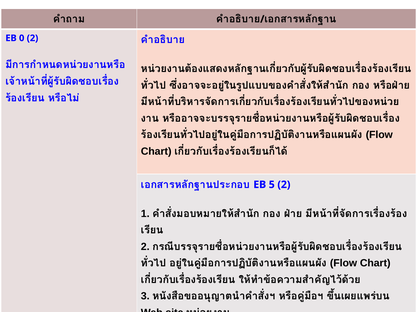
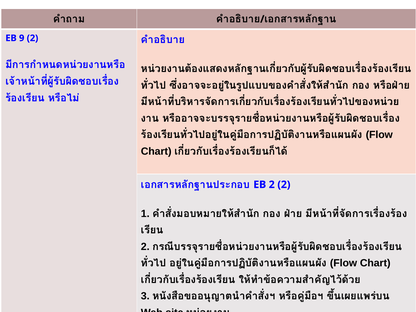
0: 0 -> 9 (22, 38)
EB 5: 5 -> 2 (272, 185)
